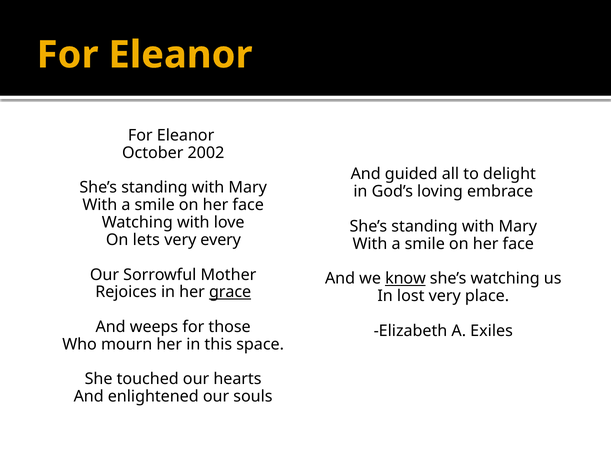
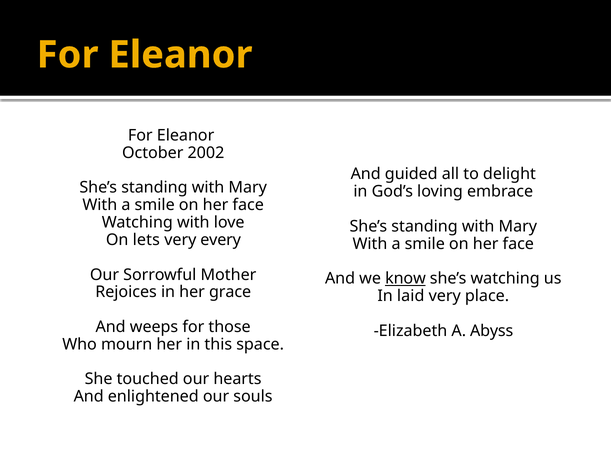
grace underline: present -> none (230, 292)
lost: lost -> laid (411, 296)
Exiles: Exiles -> Abyss (492, 331)
